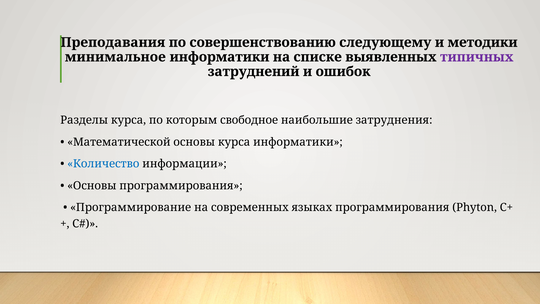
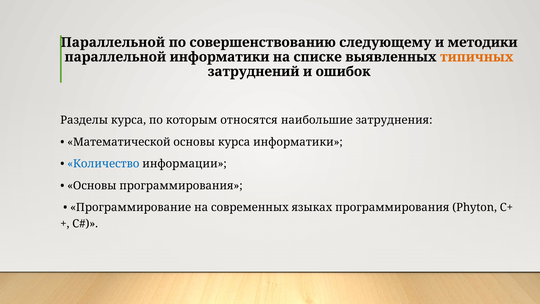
Преподавания: Преподавания -> Параллельной (113, 42)
минимальное: минимальное -> параллельной (115, 57)
типичных colour: purple -> orange (477, 57)
свободное: свободное -> относятся (249, 120)
